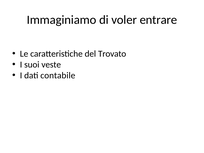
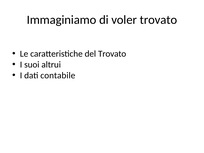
voler entrare: entrare -> trovato (158, 20)
veste: veste -> altrui (51, 65)
